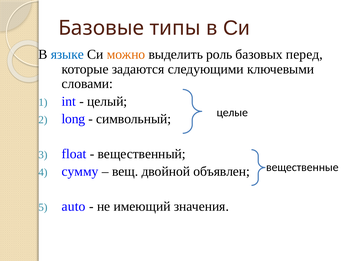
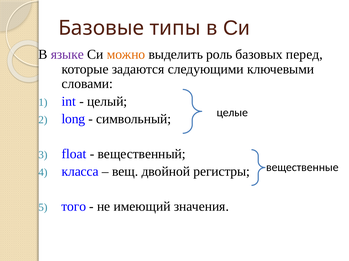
языке colour: blue -> purple (67, 55)
сумму: сумму -> класса (80, 172)
объявлен: объявлен -> регистры (222, 172)
auto: auto -> того (74, 207)
